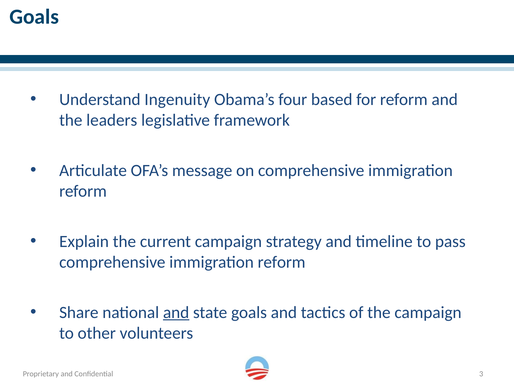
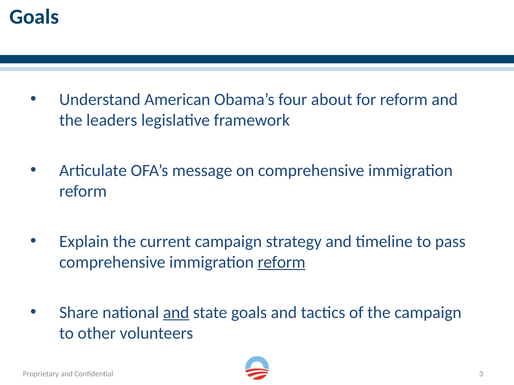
Ingenuity: Ingenuity -> American (177, 100)
based: based -> about (332, 100)
reform underline: none -> present (282, 262)
